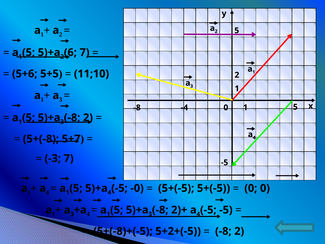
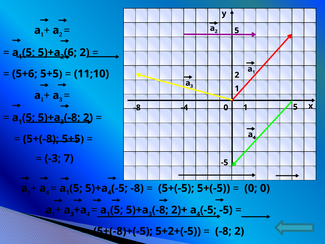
7: 7 -> 2 (85, 52)
5+(-8 5+7: 5+7 -> 5+5 (71, 139)
-5 -0: -0 -> -8 (137, 188)
